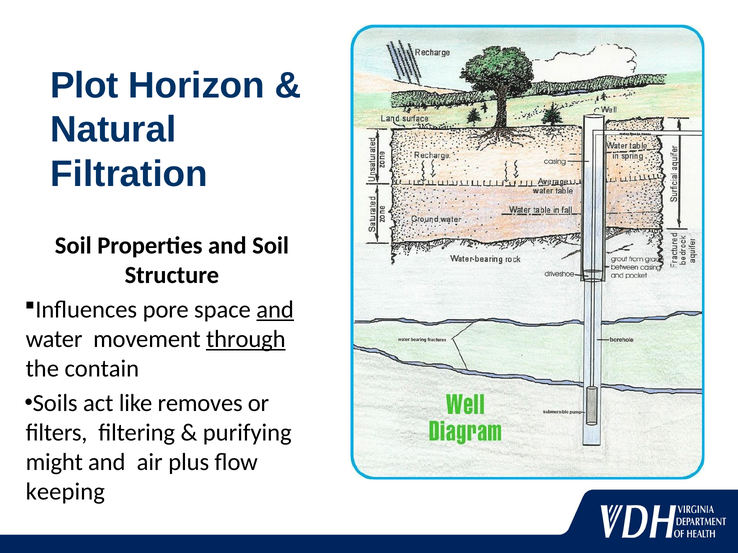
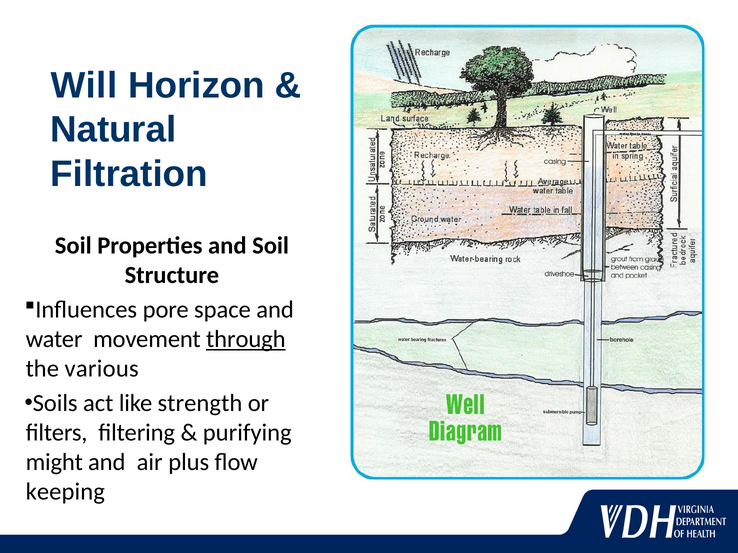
Plot: Plot -> Will (84, 86)
and underline: present -> none (275, 310)
contain: contain -> various (102, 369)
removes: removes -> strength (200, 404)
